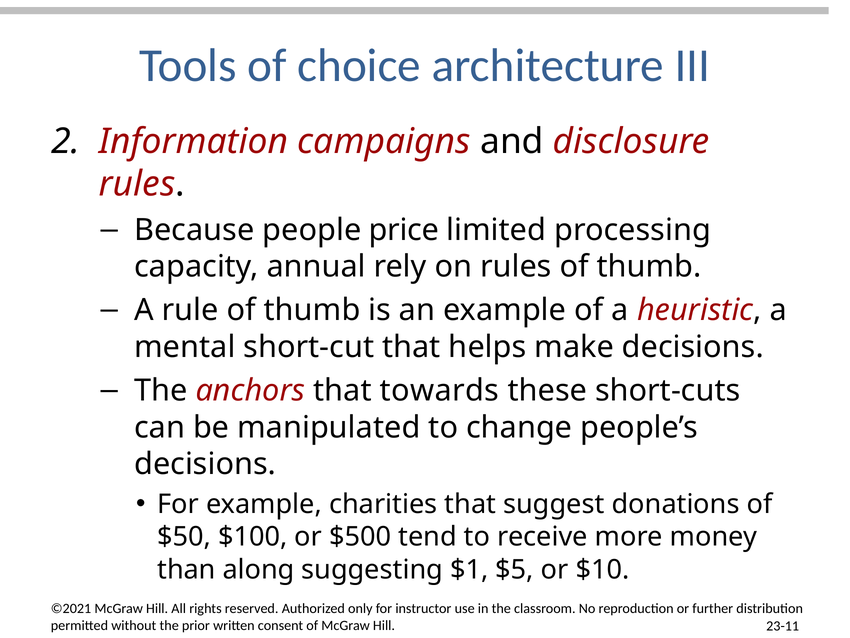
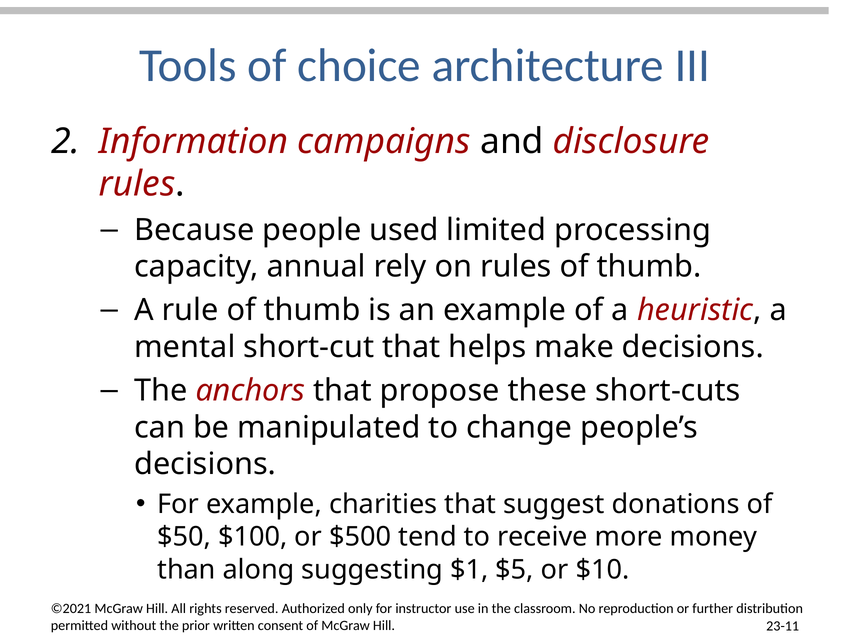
price: price -> used (404, 230)
towards: towards -> propose (440, 390)
